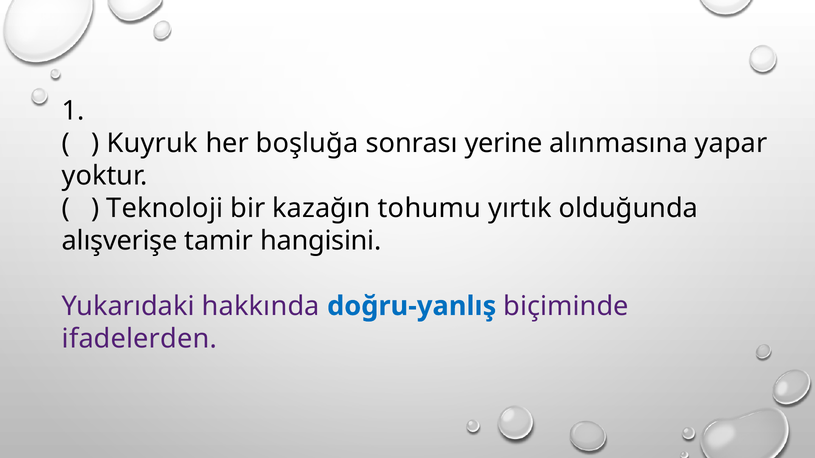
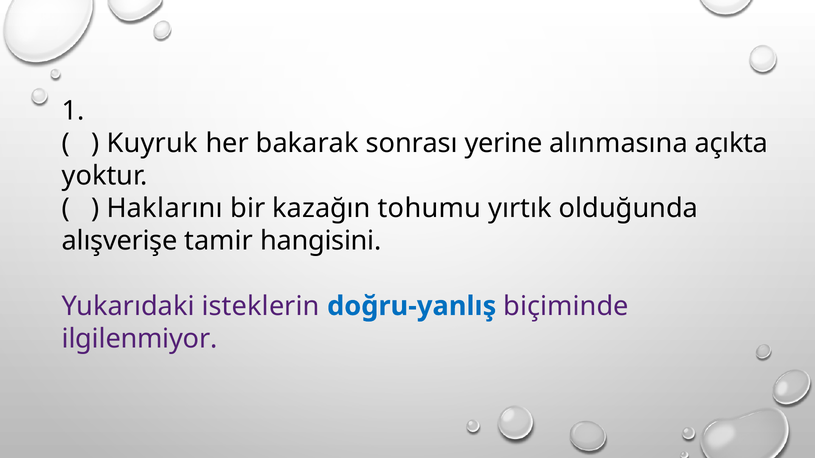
boşluğa: boşluğa -> bakarak (307, 143)
yapar: yapar -> açıkta (731, 143)
Teknoloji: Teknoloji -> Haklarını (165, 209)
hakkında: hakkında -> isteklerin (261, 306)
ifadelerden: ifadelerden -> ilgilenmiyor (140, 339)
